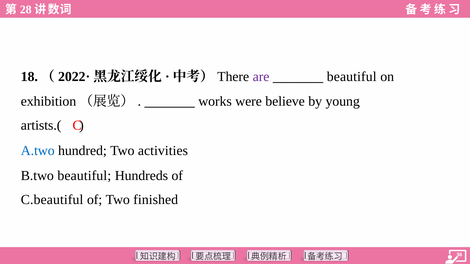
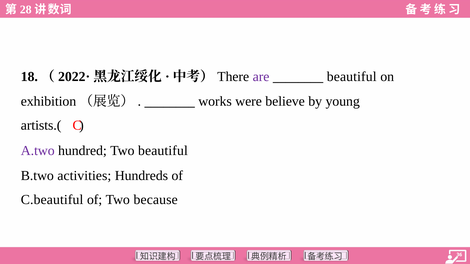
A.two colour: blue -> purple (38, 151)
Two activities: activities -> beautiful (163, 151)
B.two beautiful: beautiful -> activities (84, 176)
finished: finished -> because (156, 200)
